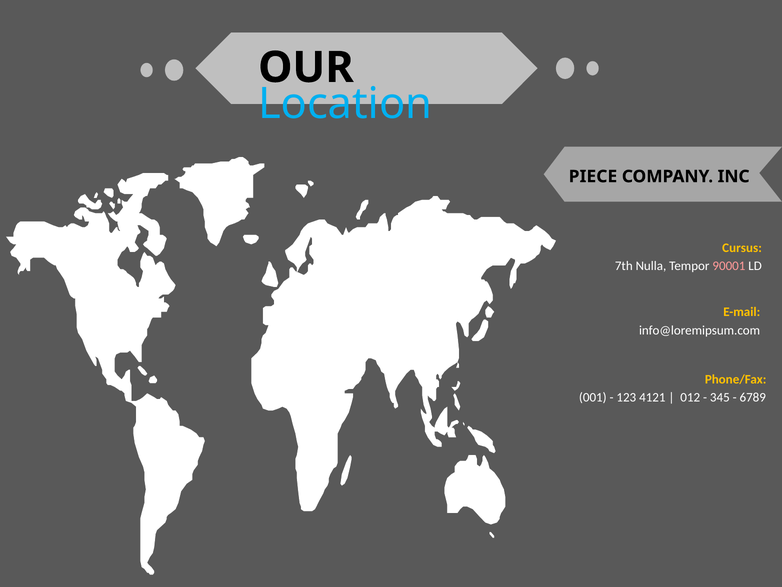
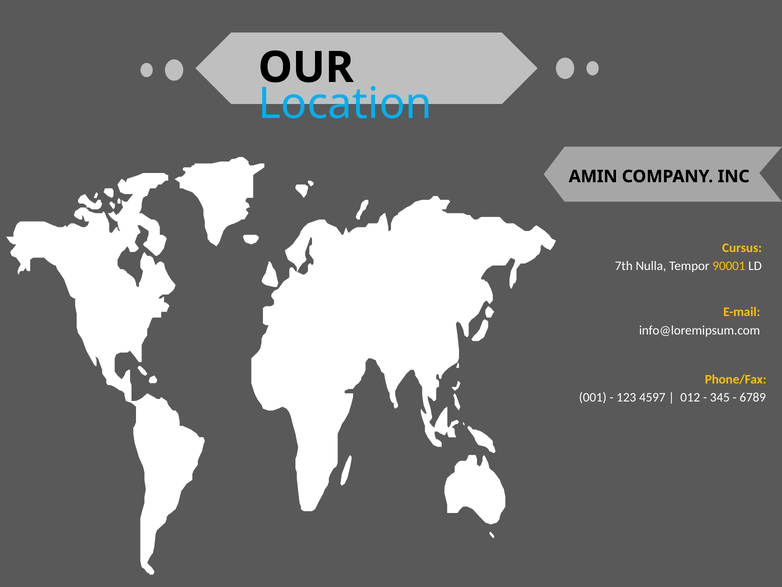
PIECE: PIECE -> AMIN (593, 176)
90001 colour: pink -> yellow (729, 266)
4121: 4121 -> 4597 (652, 397)
